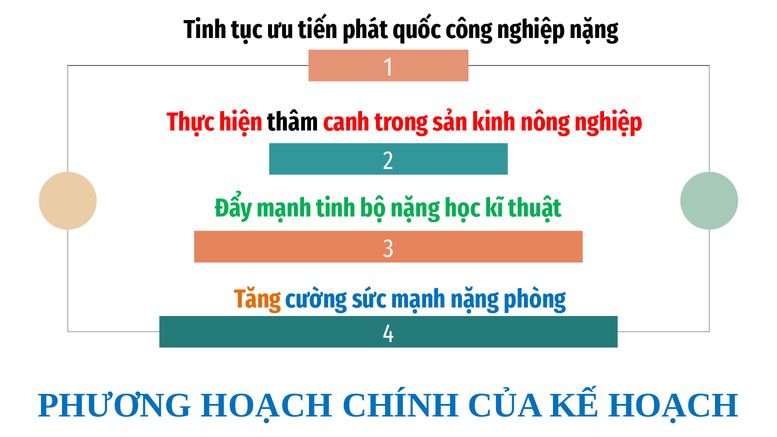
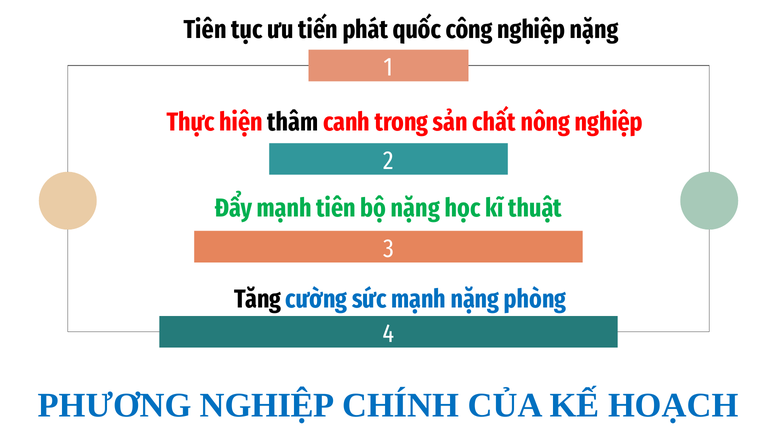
Tinh: Tinh -> Tiên (205, 30)
kinh: kinh -> chất (494, 122)
mạnh tinh: tinh -> tiên (336, 208)
Tăng colour: orange -> black (258, 299)
PHƯƠNG HOẠCH: HOẠCH -> NGHIỆP (267, 405)
